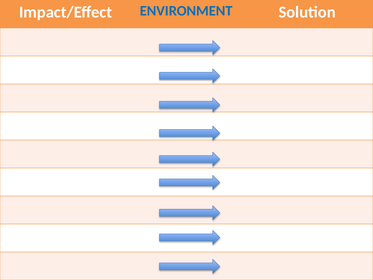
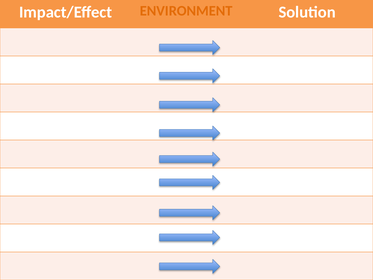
ENVIRONMENT colour: blue -> orange (186, 11)
